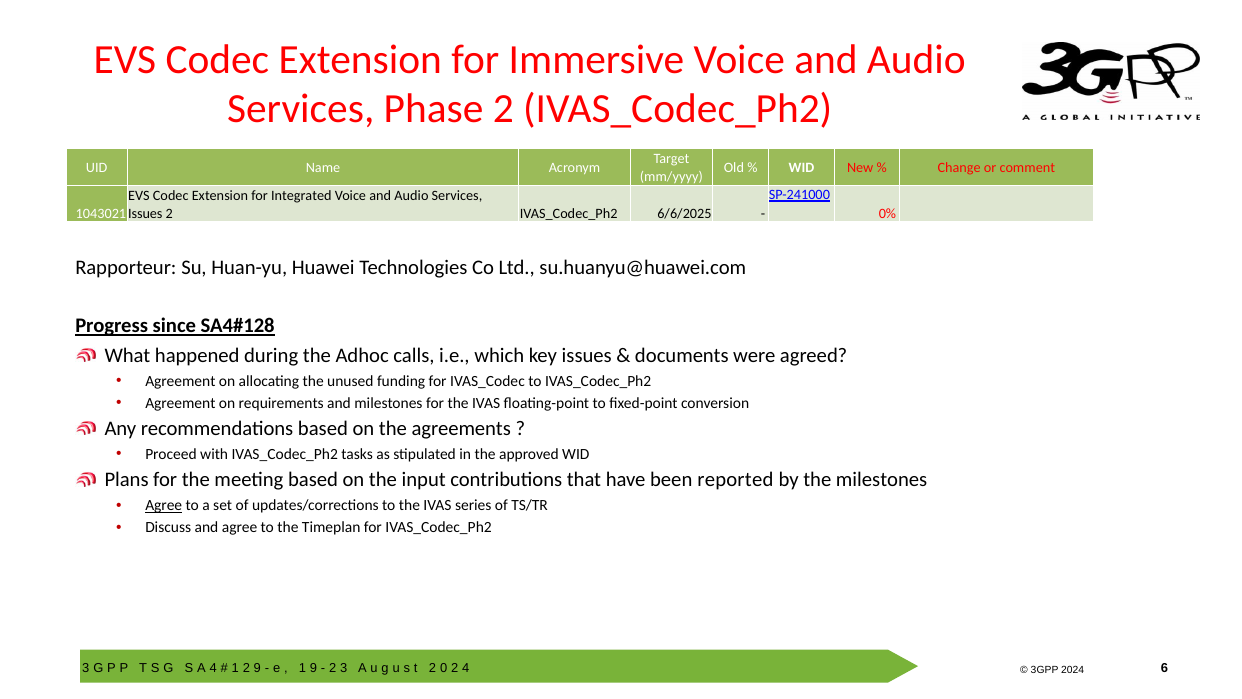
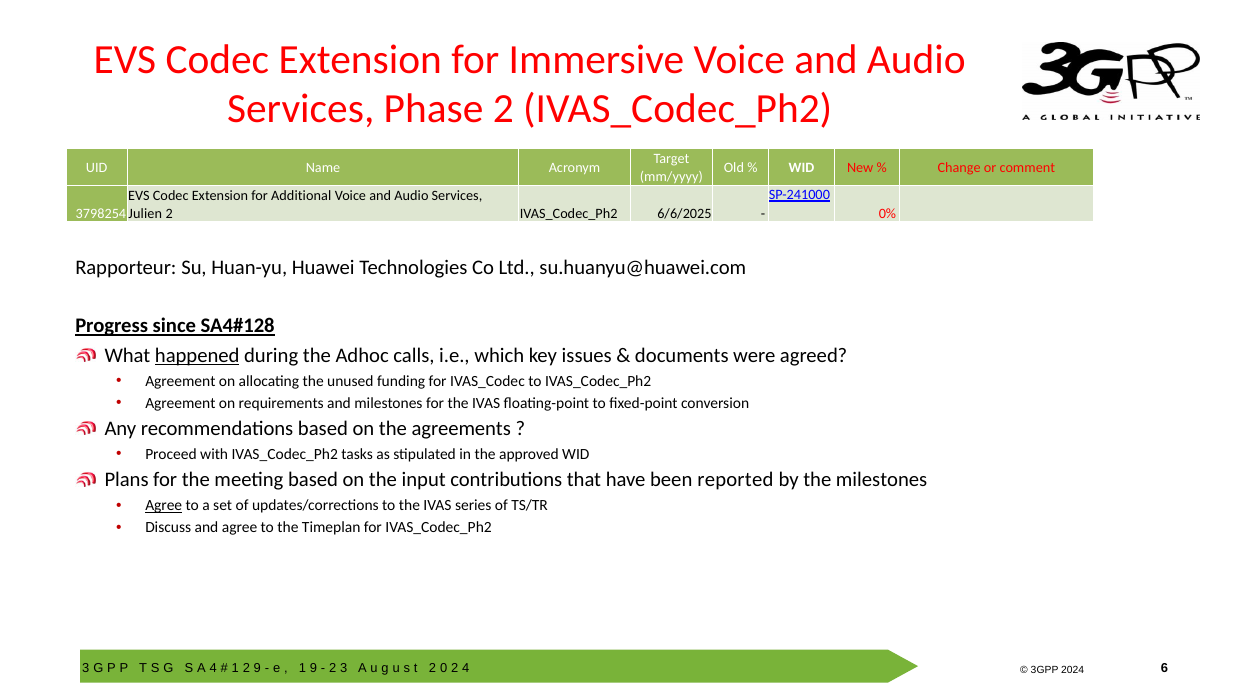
Integrated: Integrated -> Additional (301, 196)
1043021: 1043021 -> 3798254 (101, 213)
Issues: Issues -> Julien (145, 213)
happened underline: none -> present (197, 355)
